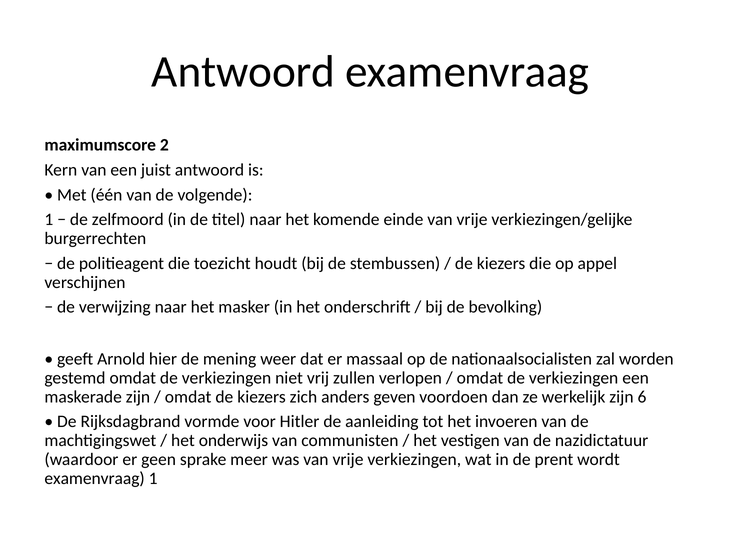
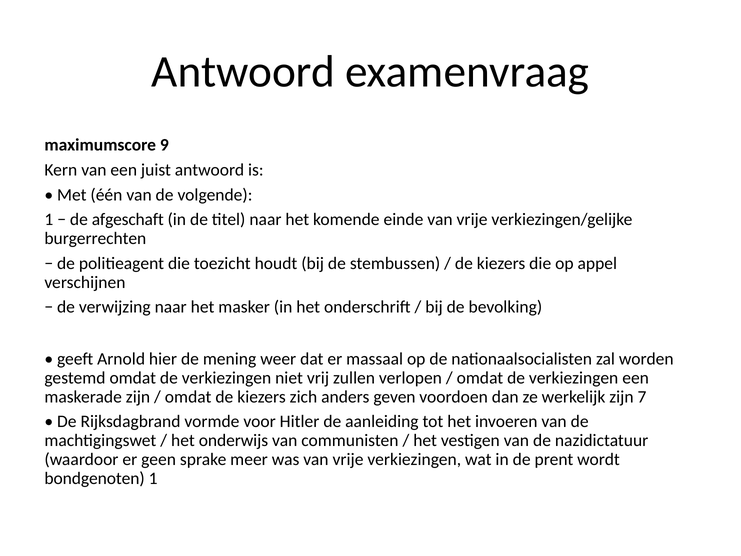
2: 2 -> 9 (164, 145)
zelfmoord: zelfmoord -> afgeschaft (128, 220)
6: 6 -> 7 (642, 397)
examenvraag: examenvraag -> bondgenoten (95, 478)
